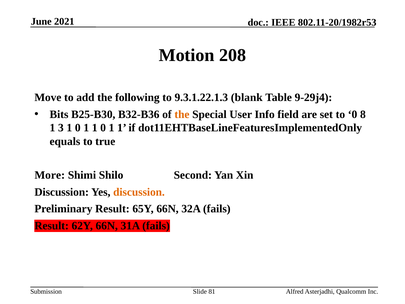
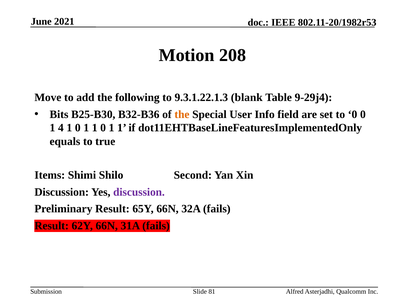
0 8: 8 -> 0 (363, 114)
3: 3 -> 4 (61, 128)
More: More -> Items (50, 175)
discussion colour: orange -> purple (139, 192)
